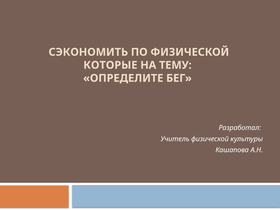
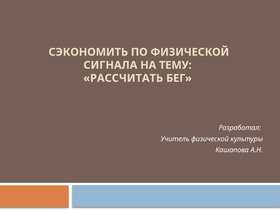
КОТОРЫЕ: КОТОРЫЕ -> СИГНАЛА (110, 65)
ОПРЕДЕЛИТЕ: ОПРЕДЕЛИТЕ -> РАССЧИТАТЬ (123, 78)
